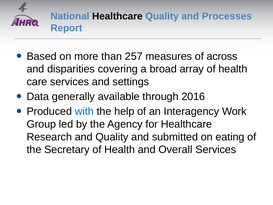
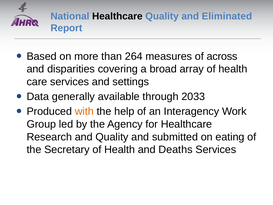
Processes: Processes -> Eliminated (227, 16)
257: 257 -> 264 (134, 56)
2016: 2016 -> 2033 (193, 97)
with colour: blue -> orange (84, 111)
Overall: Overall -> Deaths (175, 149)
